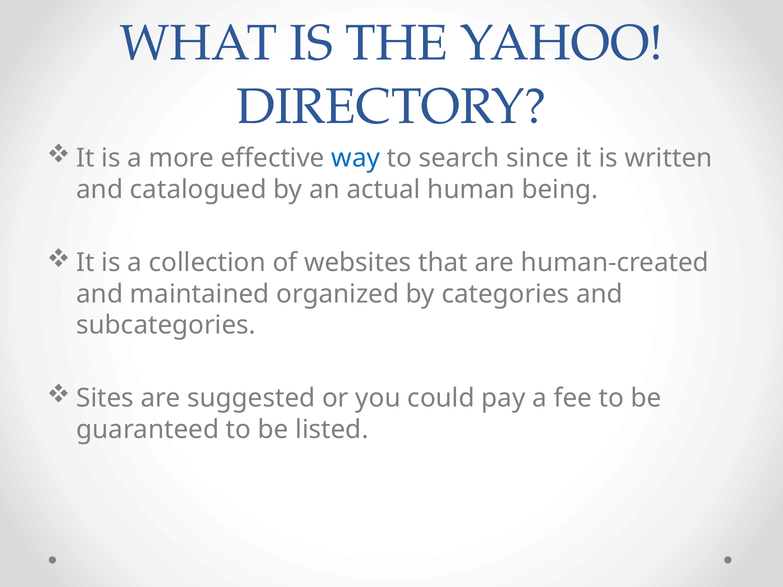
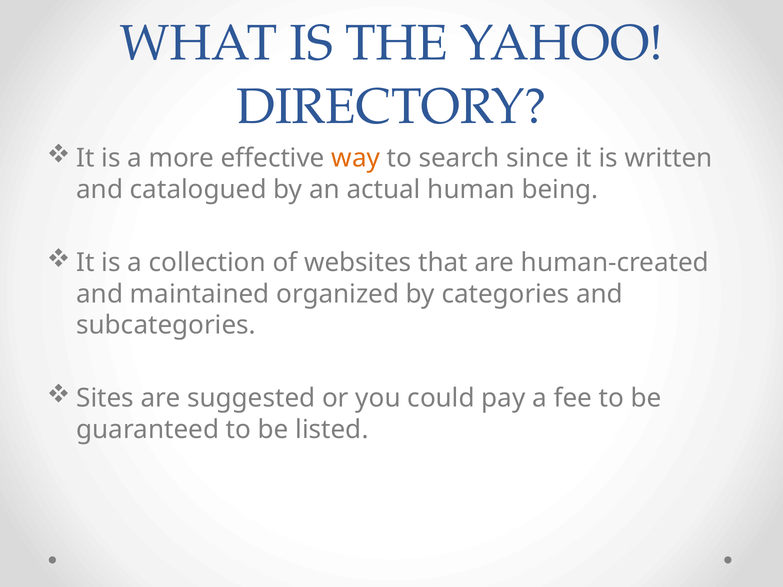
way colour: blue -> orange (356, 158)
